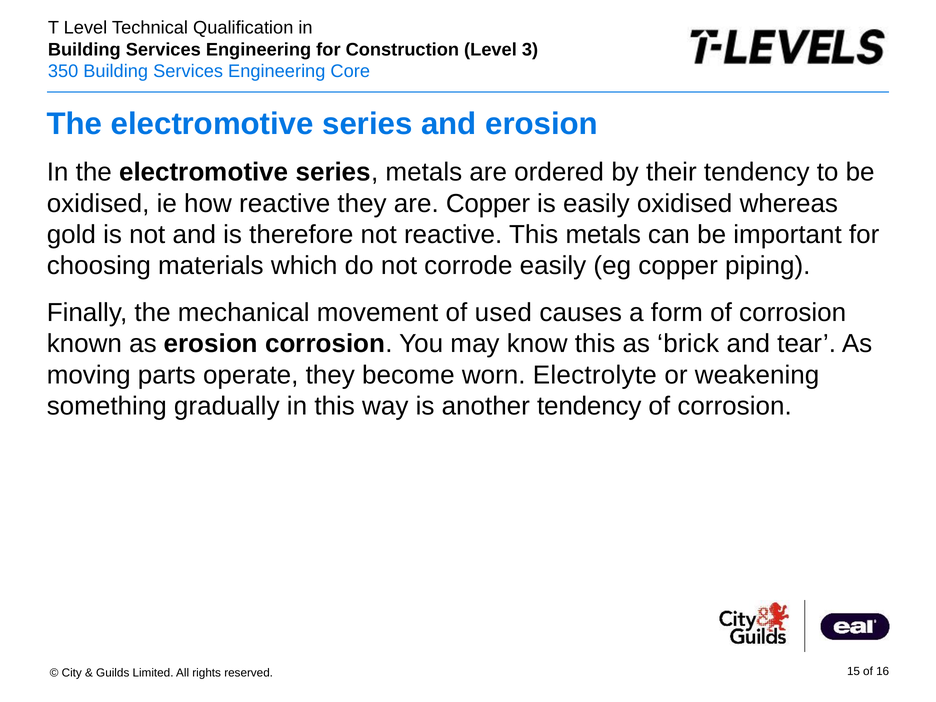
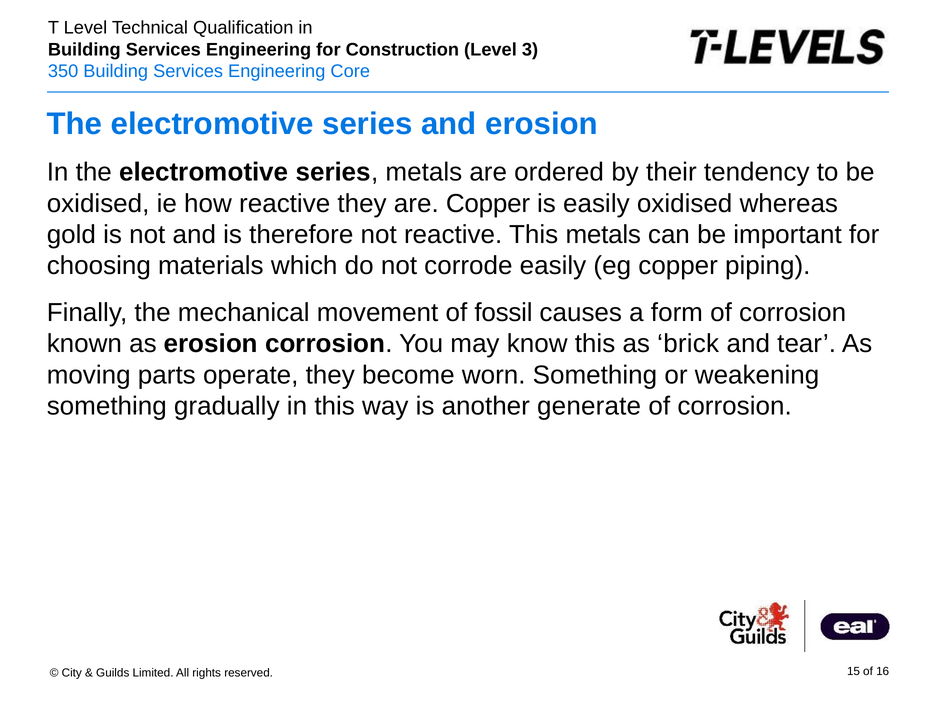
used: used -> fossil (504, 313)
worn Electrolyte: Electrolyte -> Something (595, 375)
another tendency: tendency -> generate (589, 406)
